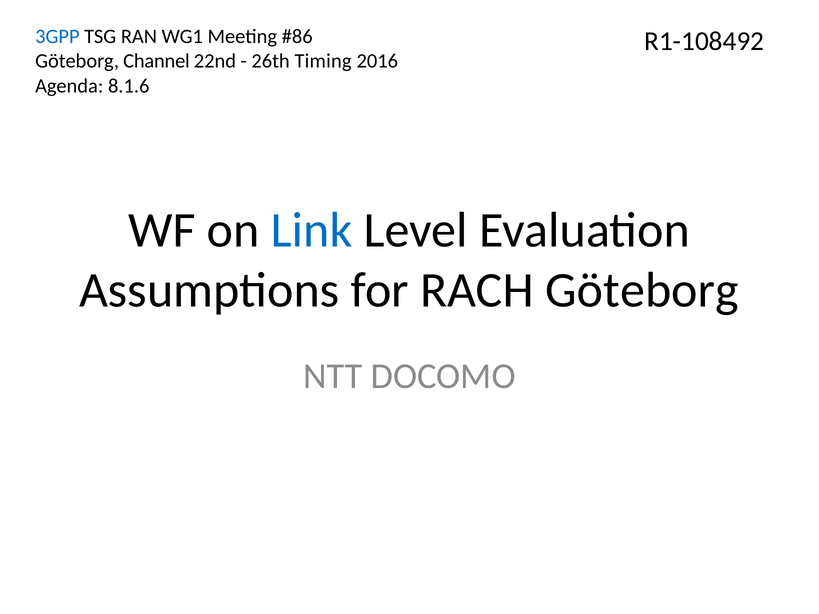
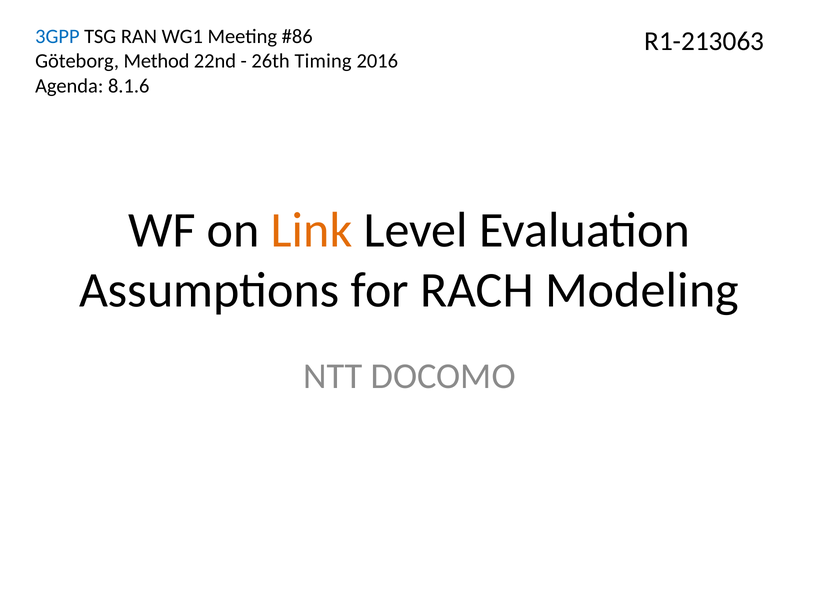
R1-108492: R1-108492 -> R1-213063 (704, 41)
Channel: Channel -> Method (156, 61)
Link colour: blue -> orange (312, 230)
RACH Göteborg: Göteborg -> Modeling (642, 290)
